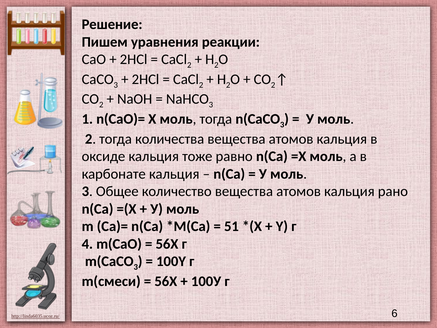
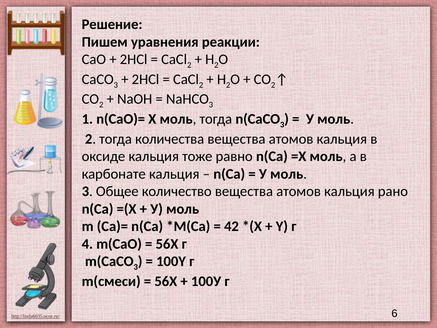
51: 51 -> 42 (231, 226)
